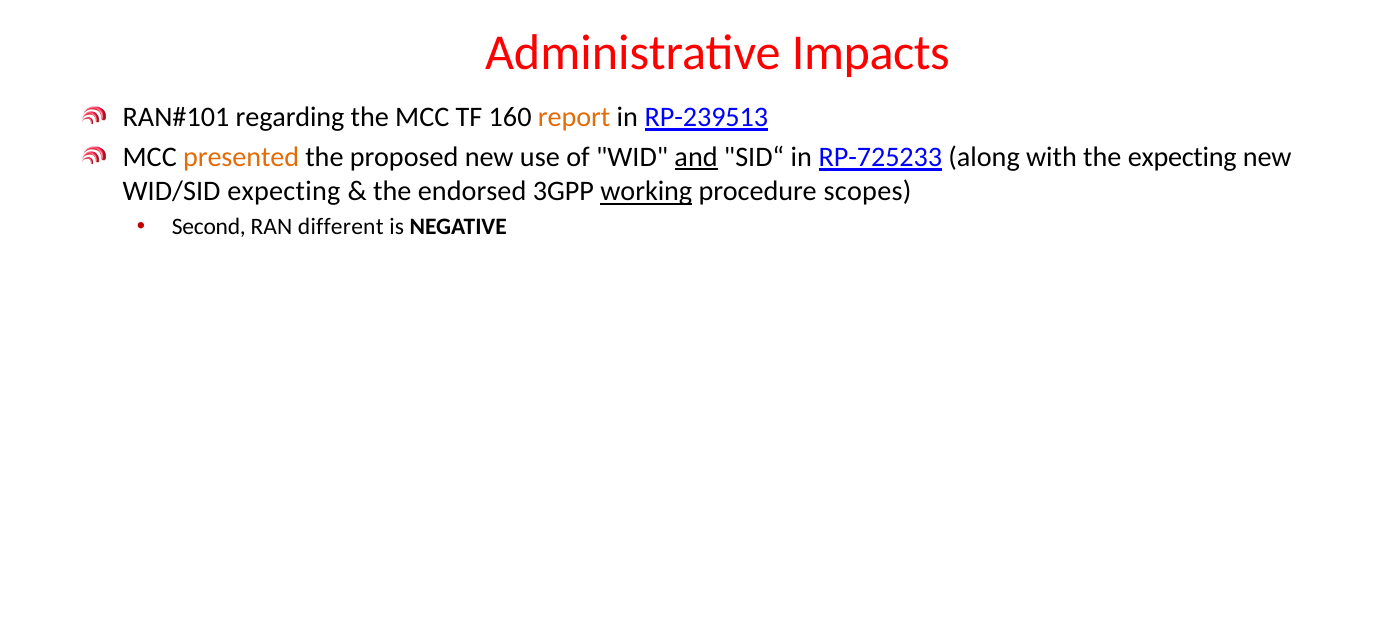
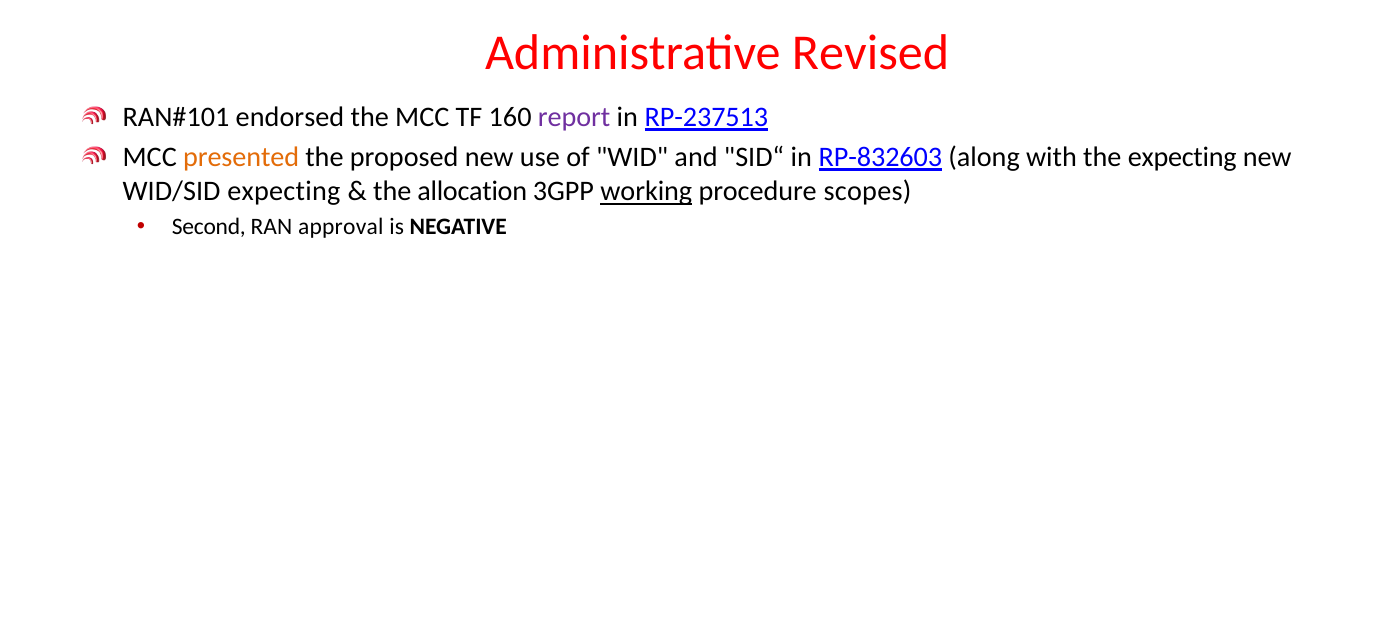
Impacts: Impacts -> Revised (871, 53)
regarding: regarding -> endorsed (290, 117)
report colour: orange -> purple (574, 117)
RP-239513: RP-239513 -> RP-237513 (706, 117)
and underline: present -> none (696, 157)
RP-725233: RP-725233 -> RP-832603 (880, 157)
endorsed: endorsed -> allocation (472, 191)
different: different -> approval (341, 227)
